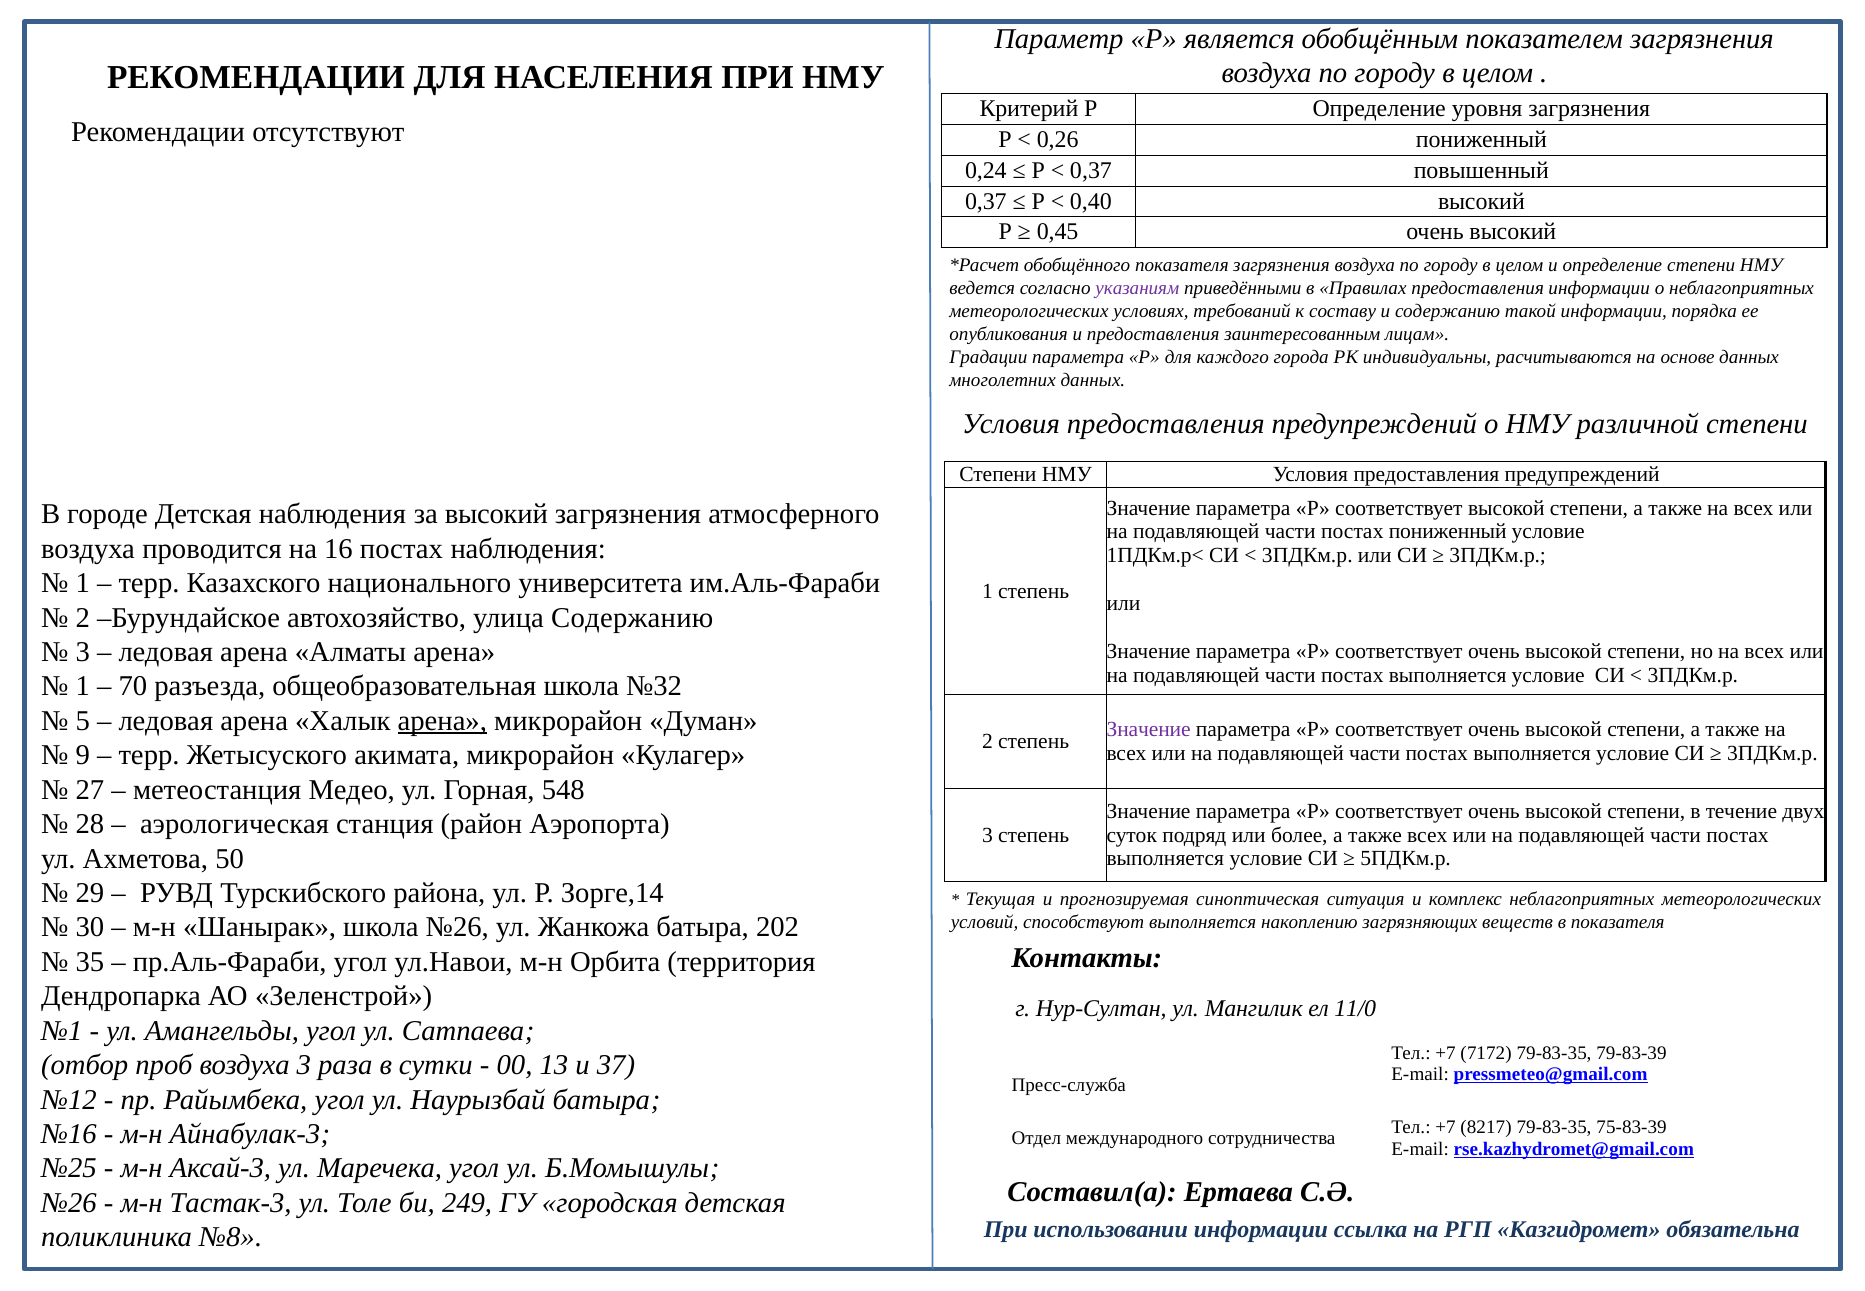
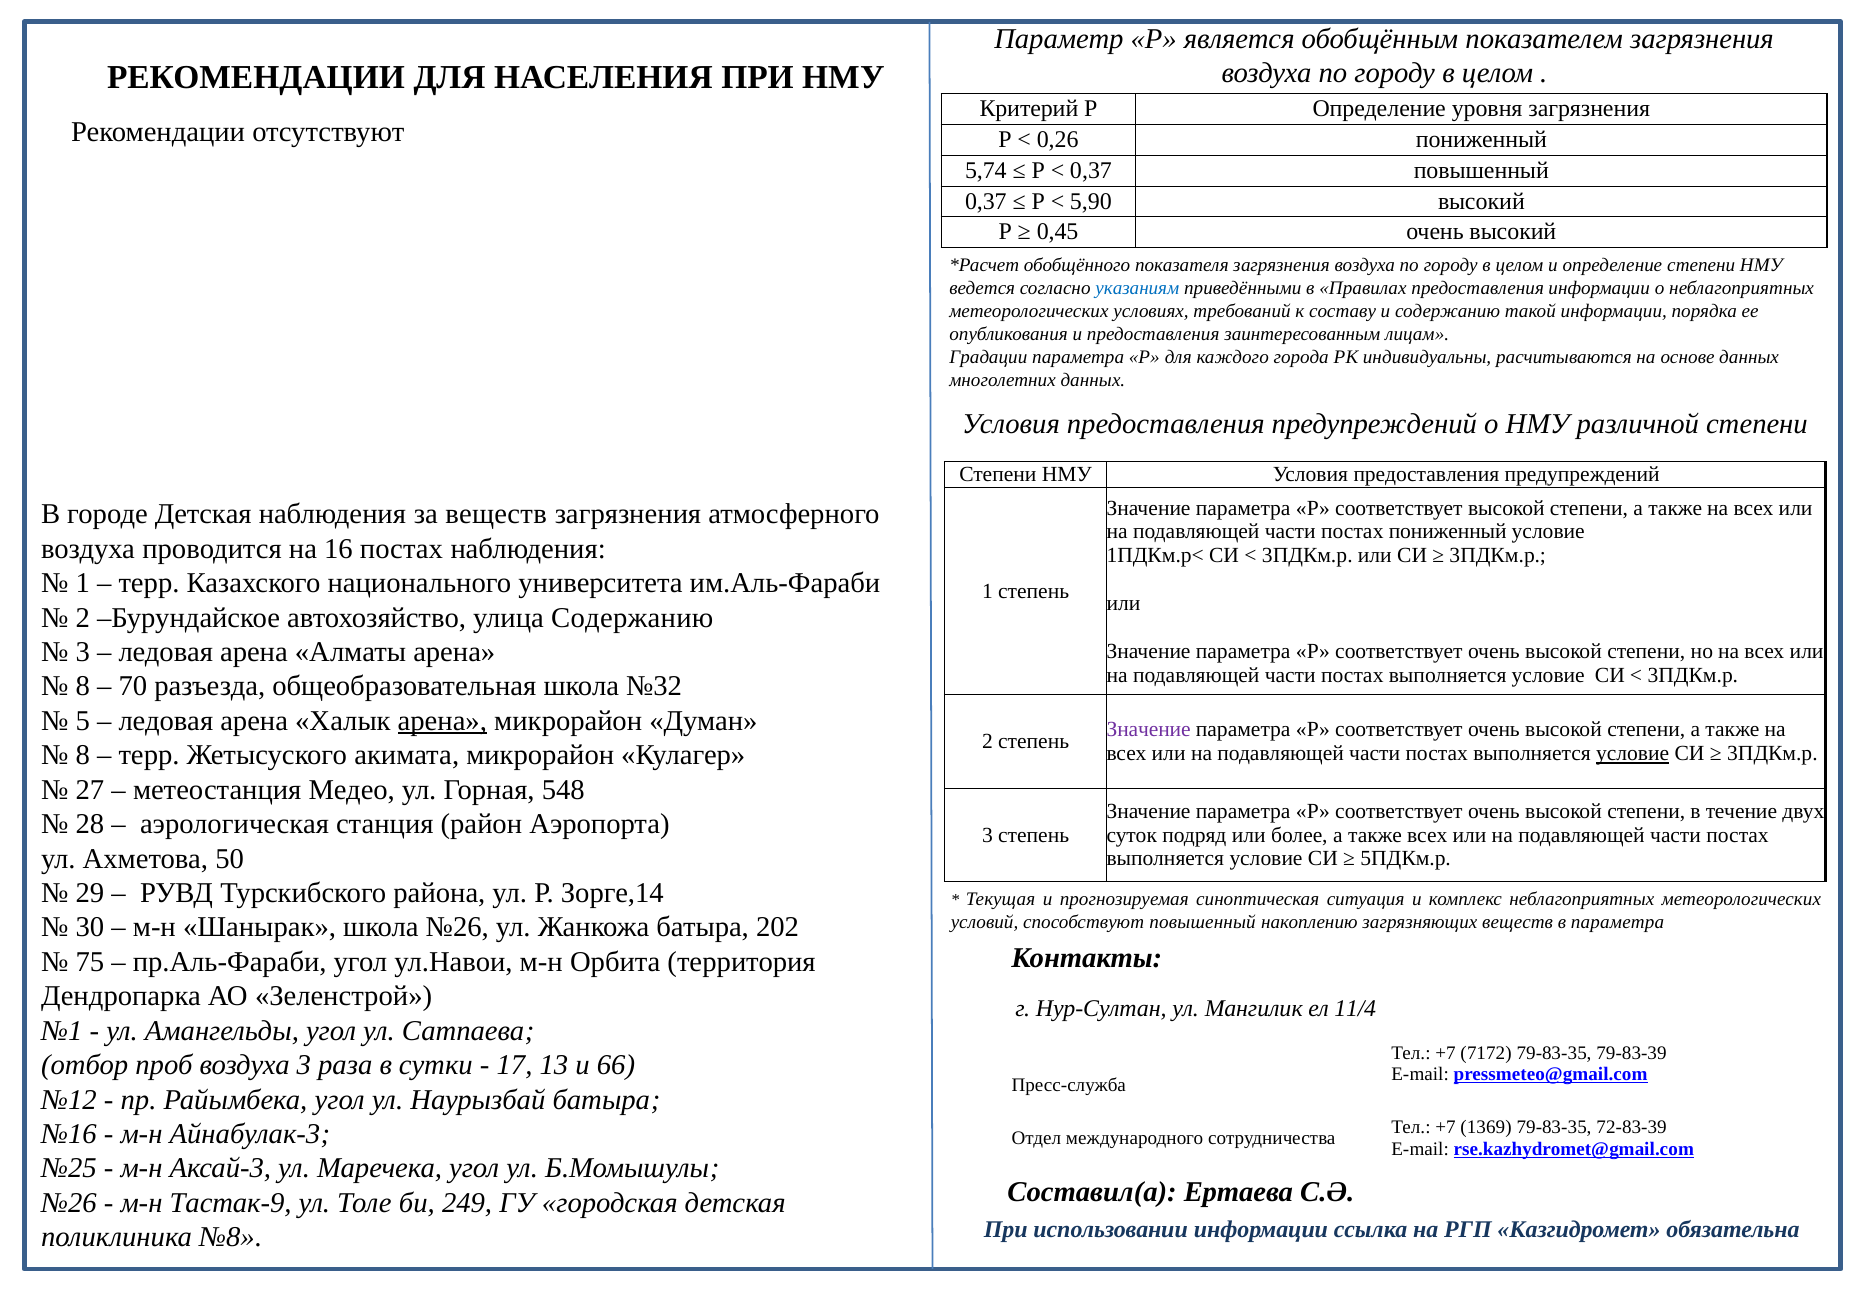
0,24: 0,24 -> 5,74 (986, 171)
0,40: 0,40 -> 5,90 (1091, 201)
указаниям colour: purple -> blue (1137, 289)
за высокий: высокий -> веществ (496, 514)
1: 1 -> 8 (83, 687)
9: 9 -> 8 (83, 755)
условие underline: none -> present (1633, 754)
способствуют выполняется: выполняется -> повышенный (1203, 922)
в показателя: показателя -> параметра (1618, 922)
35: 35 -> 75 (90, 962)
11/0: 11/0 -> 11/4 (1355, 1009)
00: 00 -> 17 (515, 1065)
37: 37 -> 66 (616, 1065)
8217: 8217 -> 1369 (1486, 1128)
75-83-39: 75-83-39 -> 72-83-39 (1632, 1128)
Тастак-3: Тастак-3 -> Тастак-9 (231, 1203)
